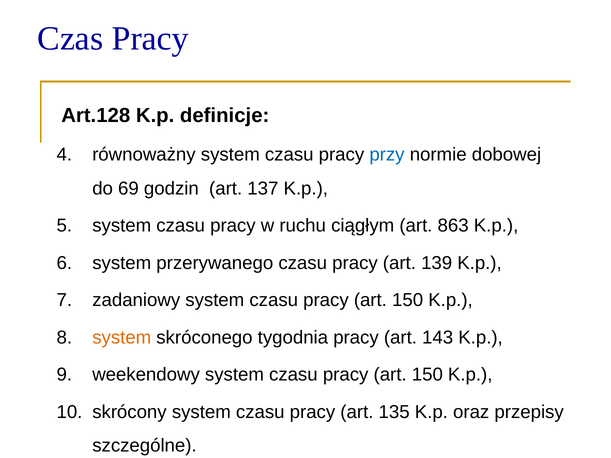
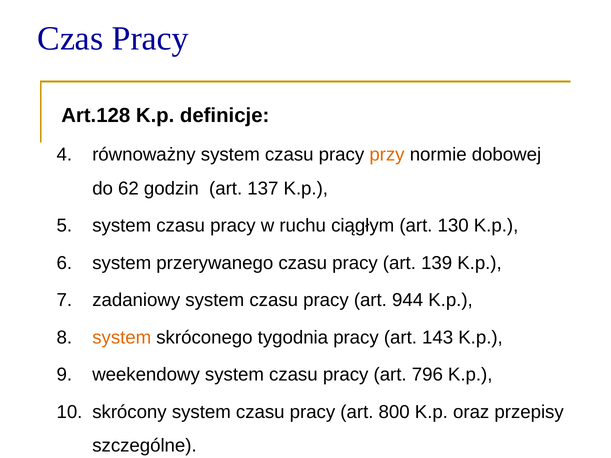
przy colour: blue -> orange (387, 155)
69: 69 -> 62 (128, 188)
863: 863 -> 130 (453, 226)
150: 150 -> 944 (408, 300)
150: 150 -> 796 (427, 375)
135: 135 -> 800 (394, 412)
